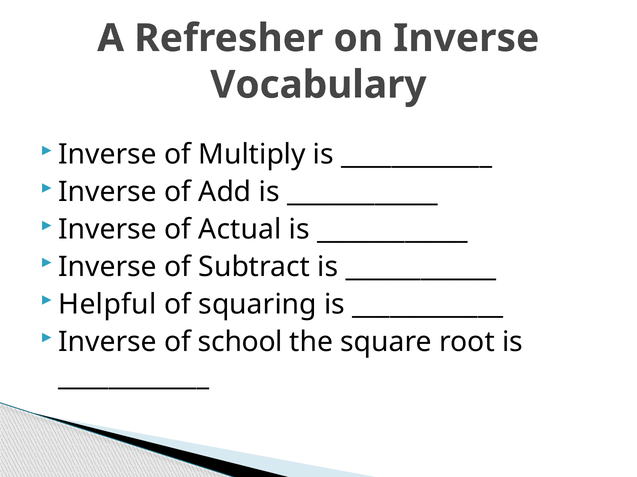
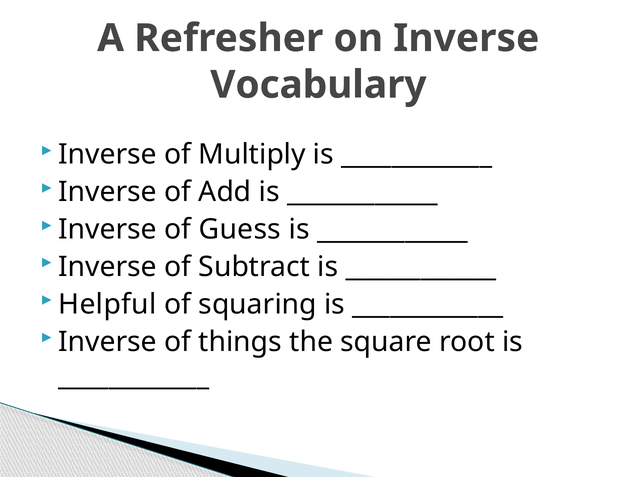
Actual: Actual -> Guess (240, 230)
school: school -> things (240, 342)
